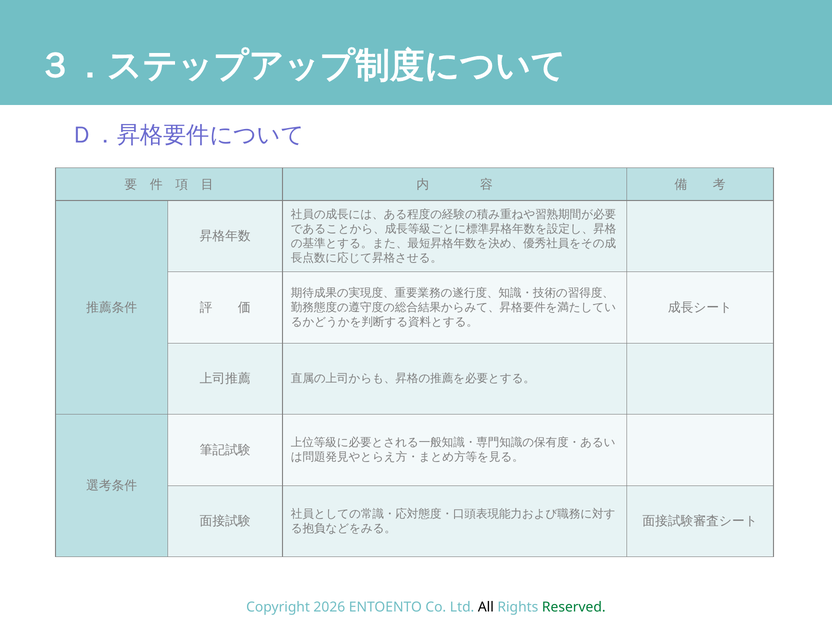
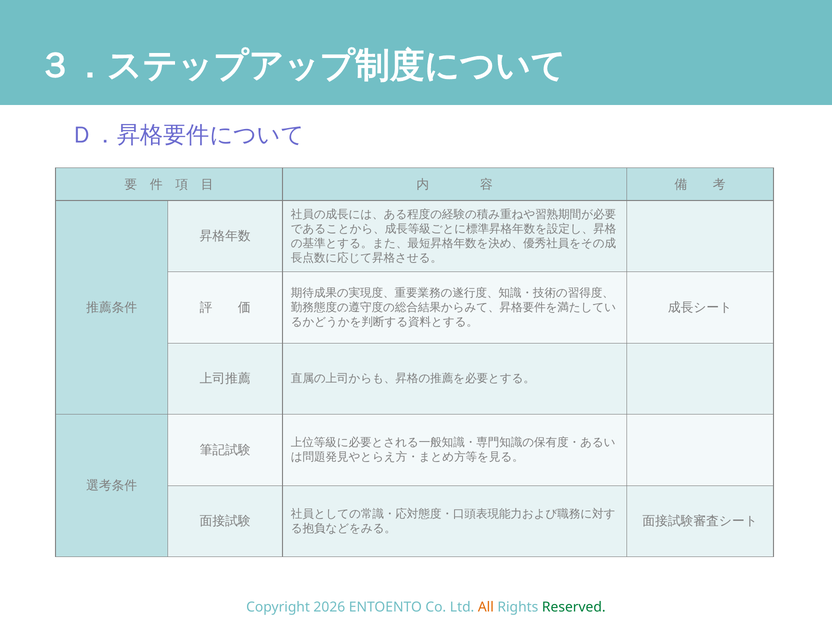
All colour: black -> orange (486, 607)
